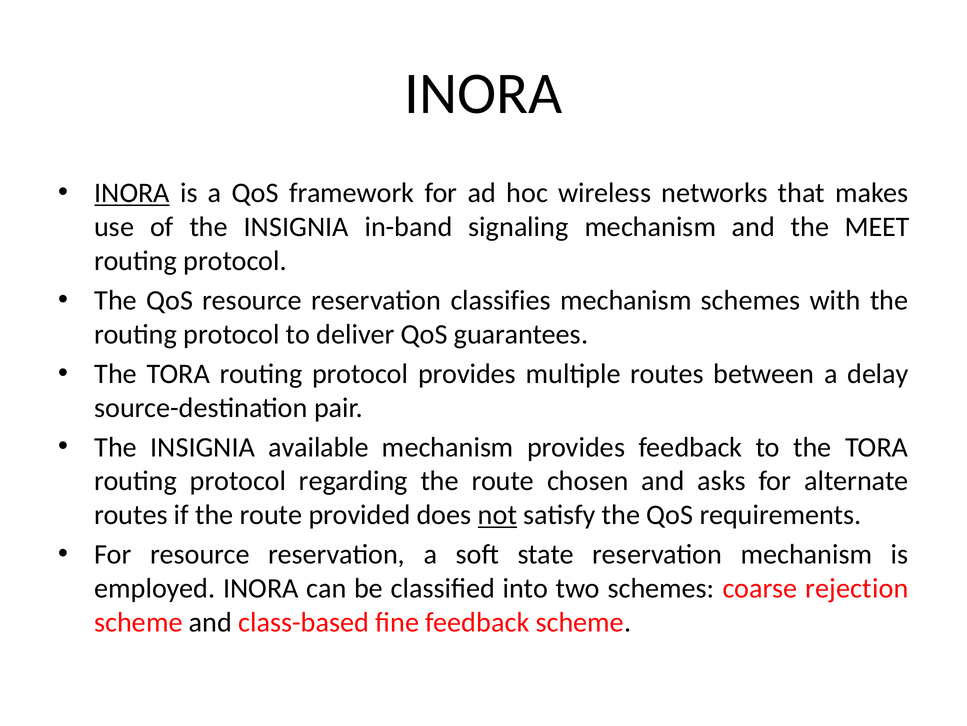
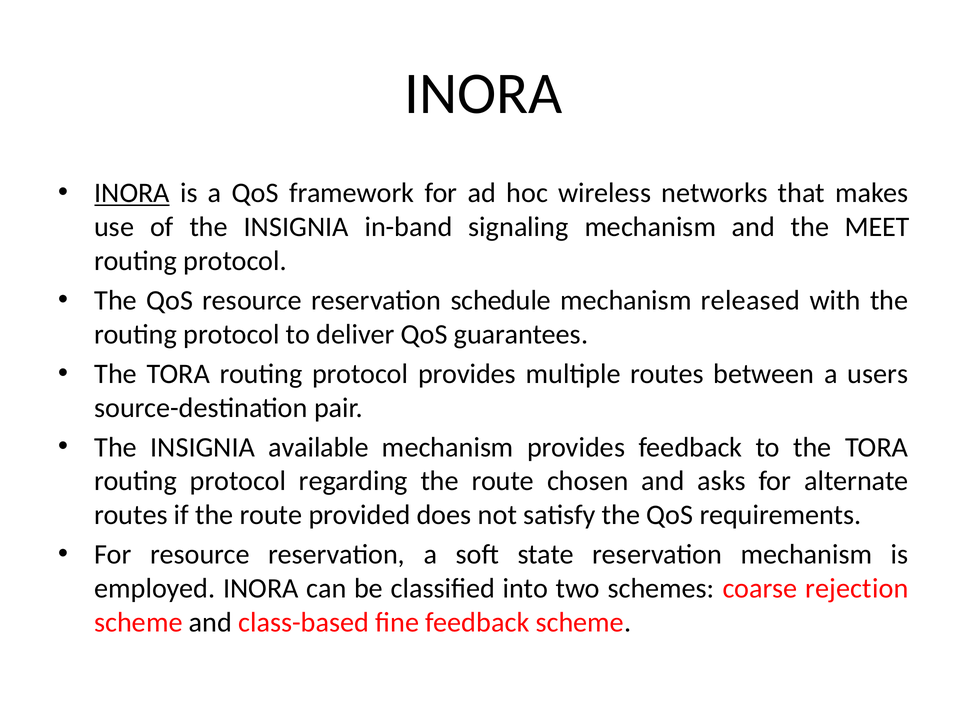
classifies: classifies -> schedule (501, 300)
mechanism schemes: schemes -> released (750, 300)
delay: delay -> users (878, 373)
not underline: present -> none (497, 514)
